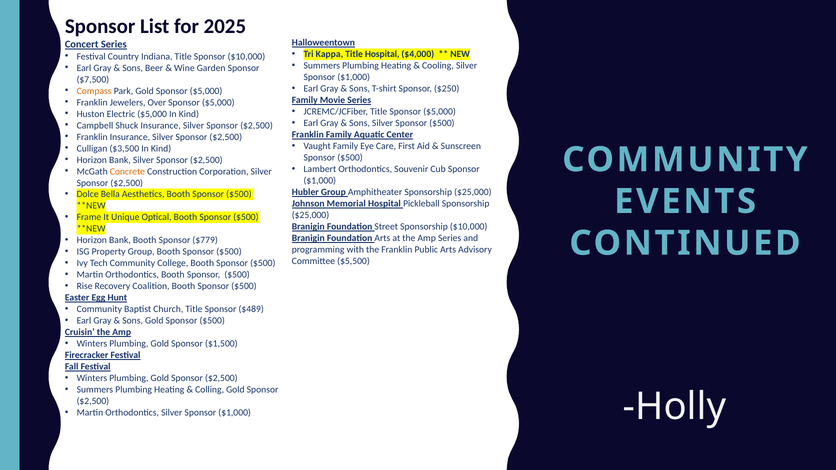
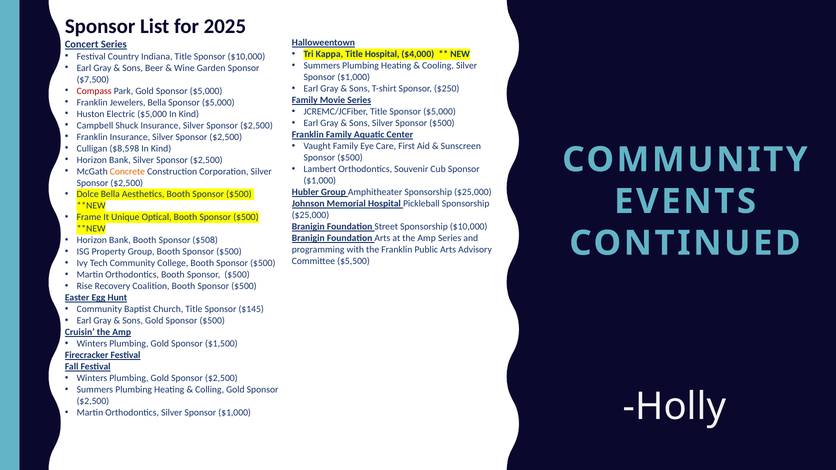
Compass colour: orange -> red (94, 91)
Jewelers Over: Over -> Bella (157, 102)
$3,500: $3,500 -> $8,598 (124, 148)
$779: $779 -> $508 (205, 240)
$489: $489 -> $145 (251, 309)
